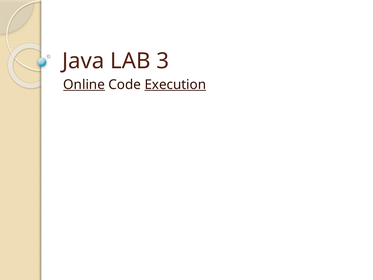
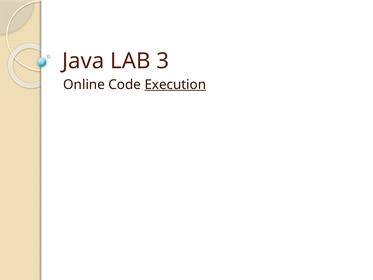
Online underline: present -> none (84, 84)
